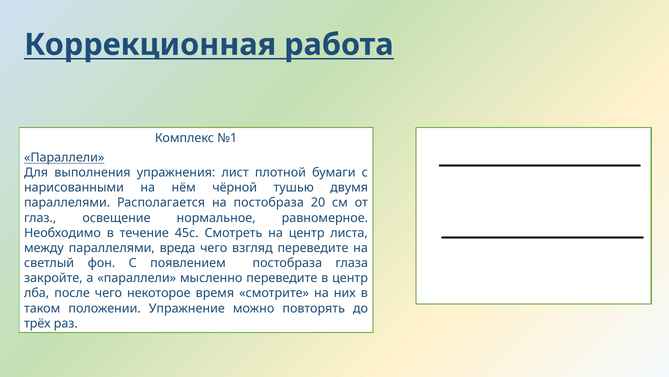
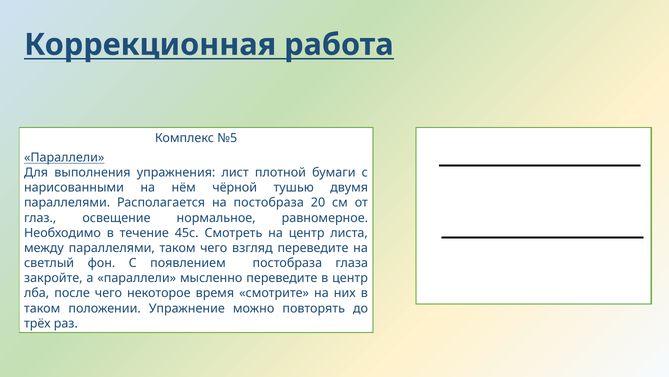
№1: №1 -> №5 (227, 138)
параллелями вреда: вреда -> таком (178, 248)
